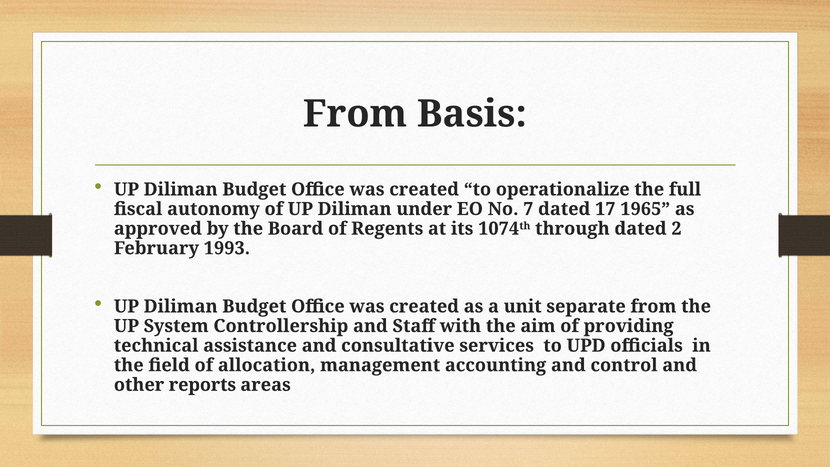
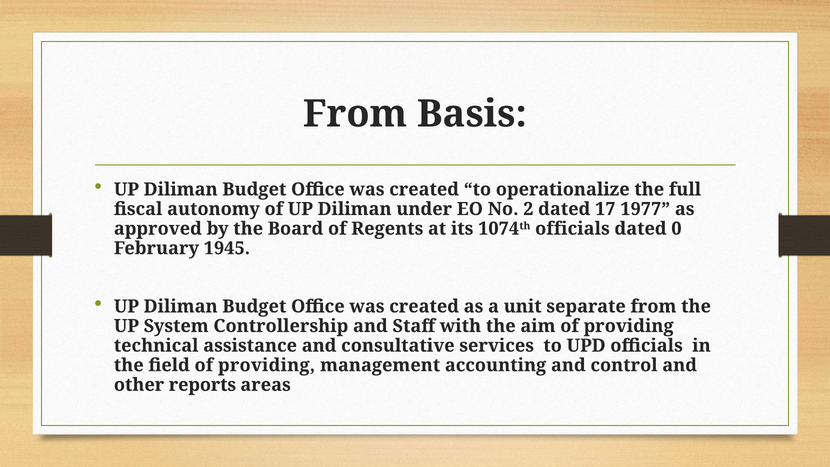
7: 7 -> 2 (528, 209)
1965: 1965 -> 1977 (645, 209)
1074th through: through -> officials (572, 229)
2: 2 -> 0 (676, 229)
1993: 1993 -> 1945 (227, 248)
field of allocation: allocation -> providing (267, 365)
